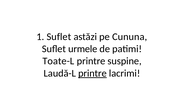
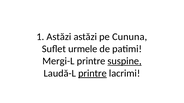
1 Suflet: Suflet -> Astăzi (59, 37)
Toate-L: Toate-L -> Mergi-L (58, 61)
suspine underline: none -> present (125, 61)
